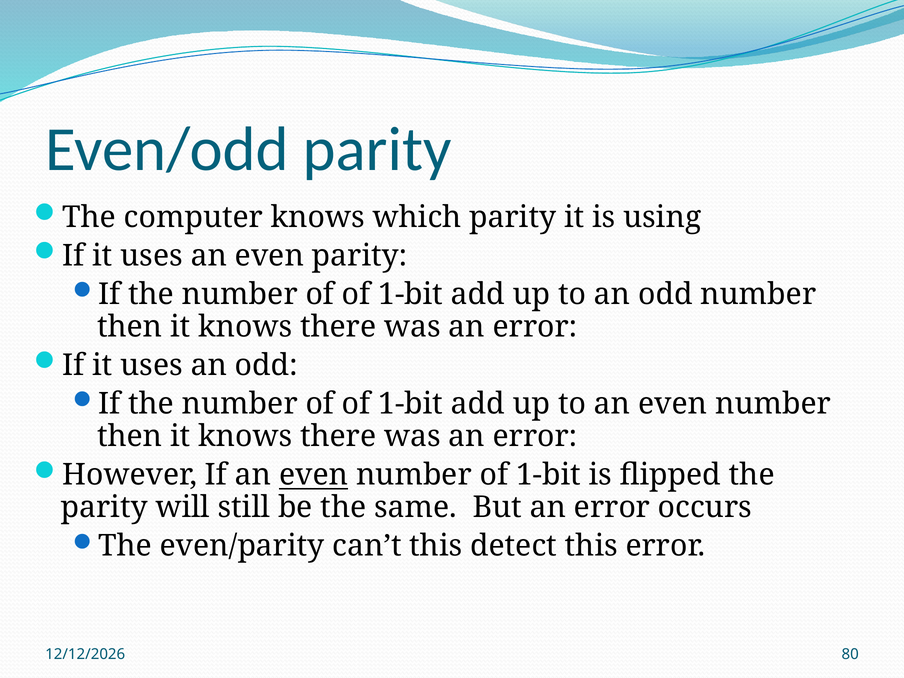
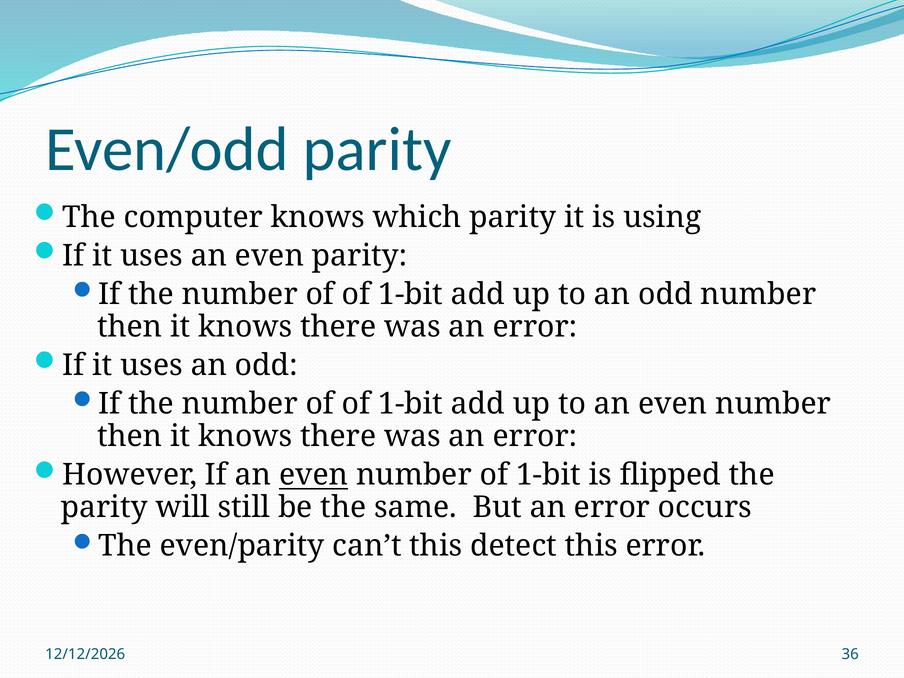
80: 80 -> 36 (850, 654)
